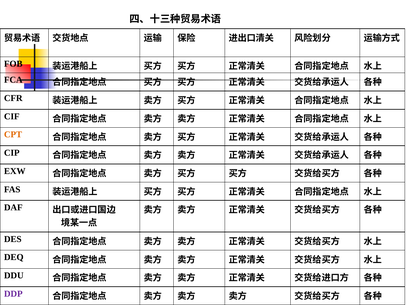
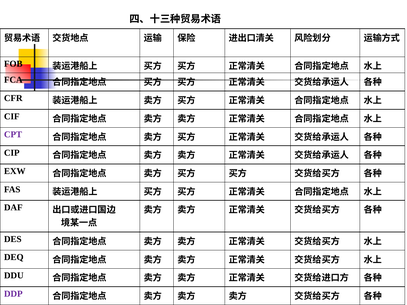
CPT colour: orange -> purple (13, 135)
